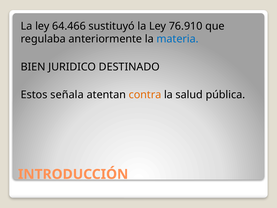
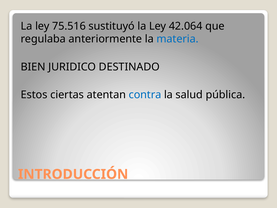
64.466: 64.466 -> 75.516 (69, 26)
76.910: 76.910 -> 42.064 (186, 26)
señala: señala -> ciertas (67, 95)
contra colour: orange -> blue (145, 95)
